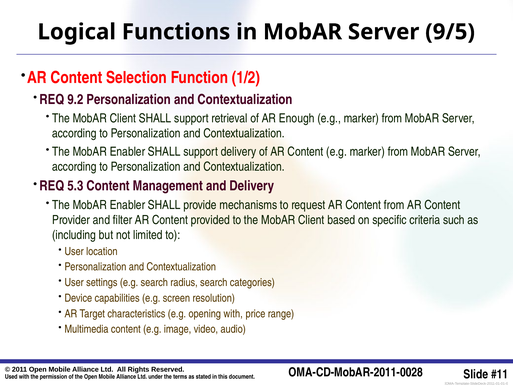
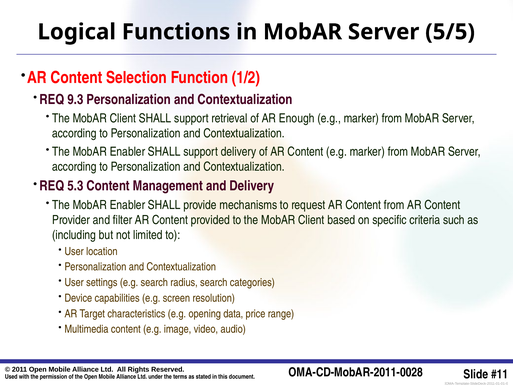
9/5: 9/5 -> 5/5 (450, 32)
9.2: 9.2 -> 9.3 (75, 99)
opening with: with -> data (233, 314)
